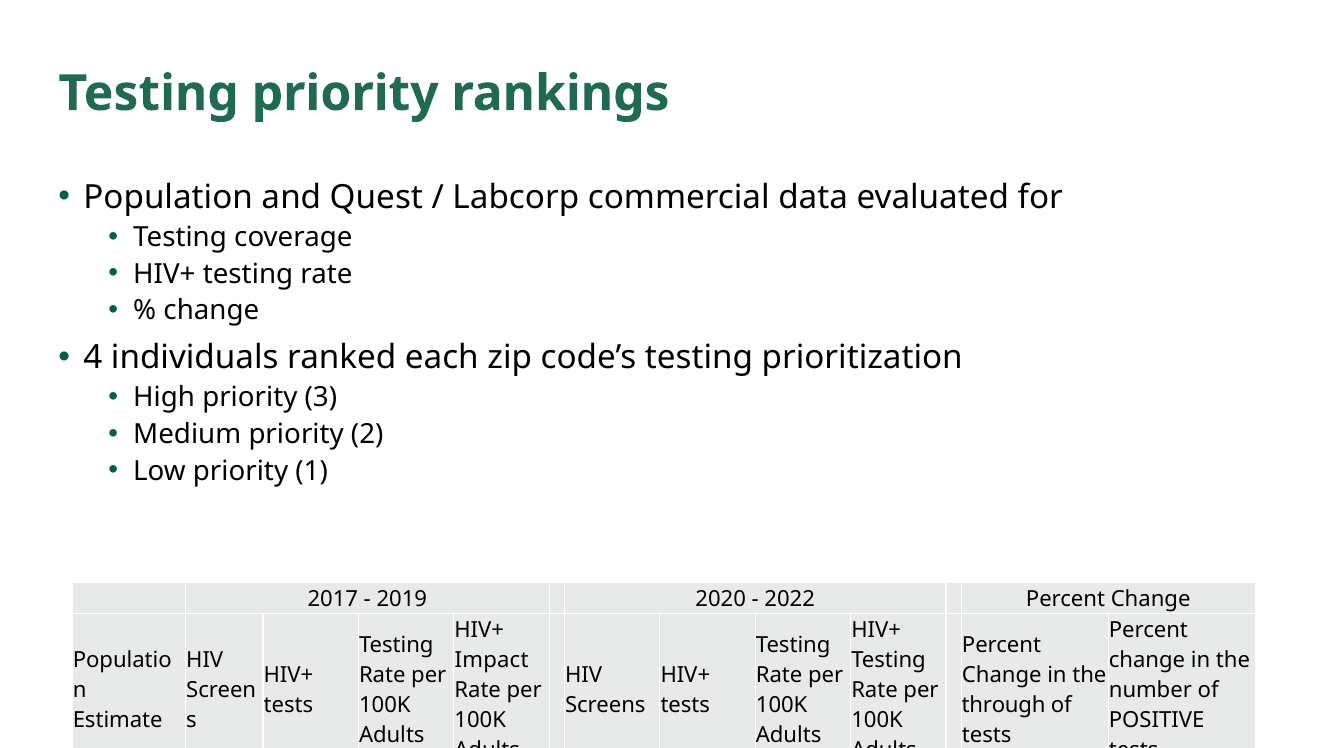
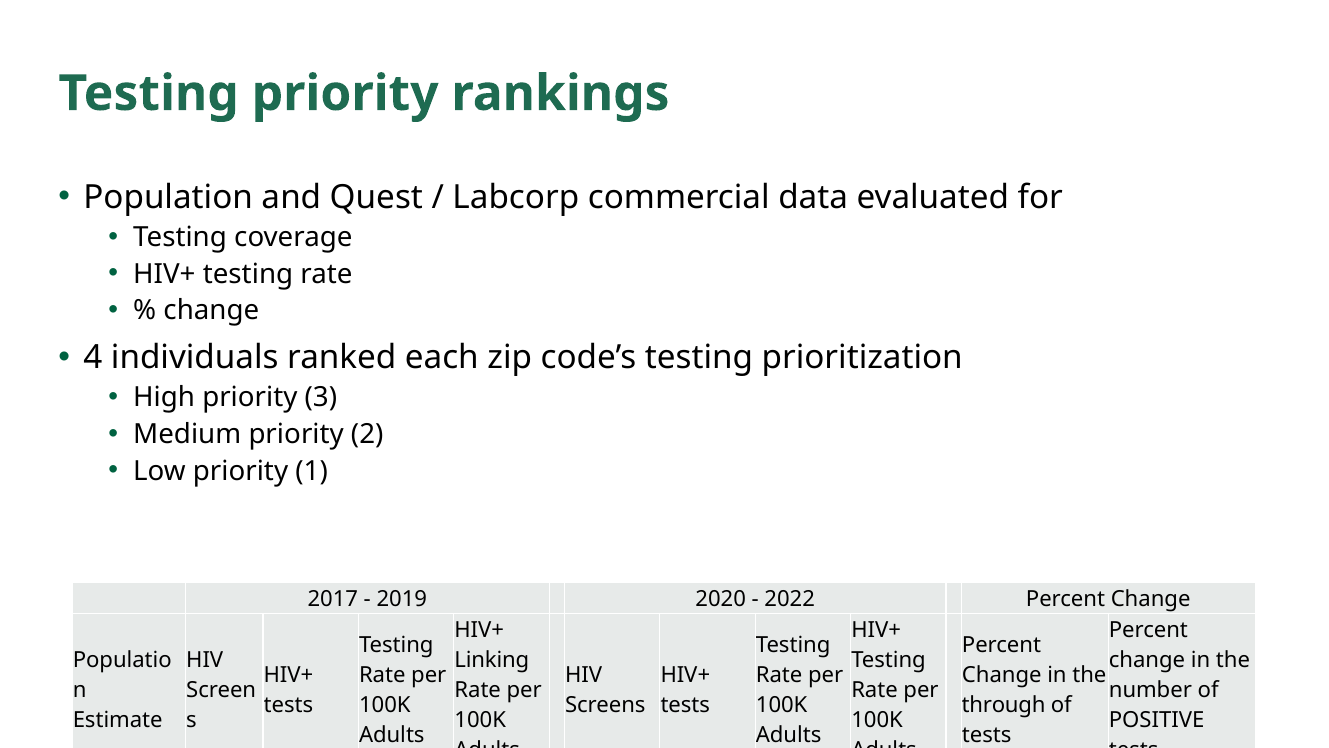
Impact: Impact -> Linking (492, 660)
